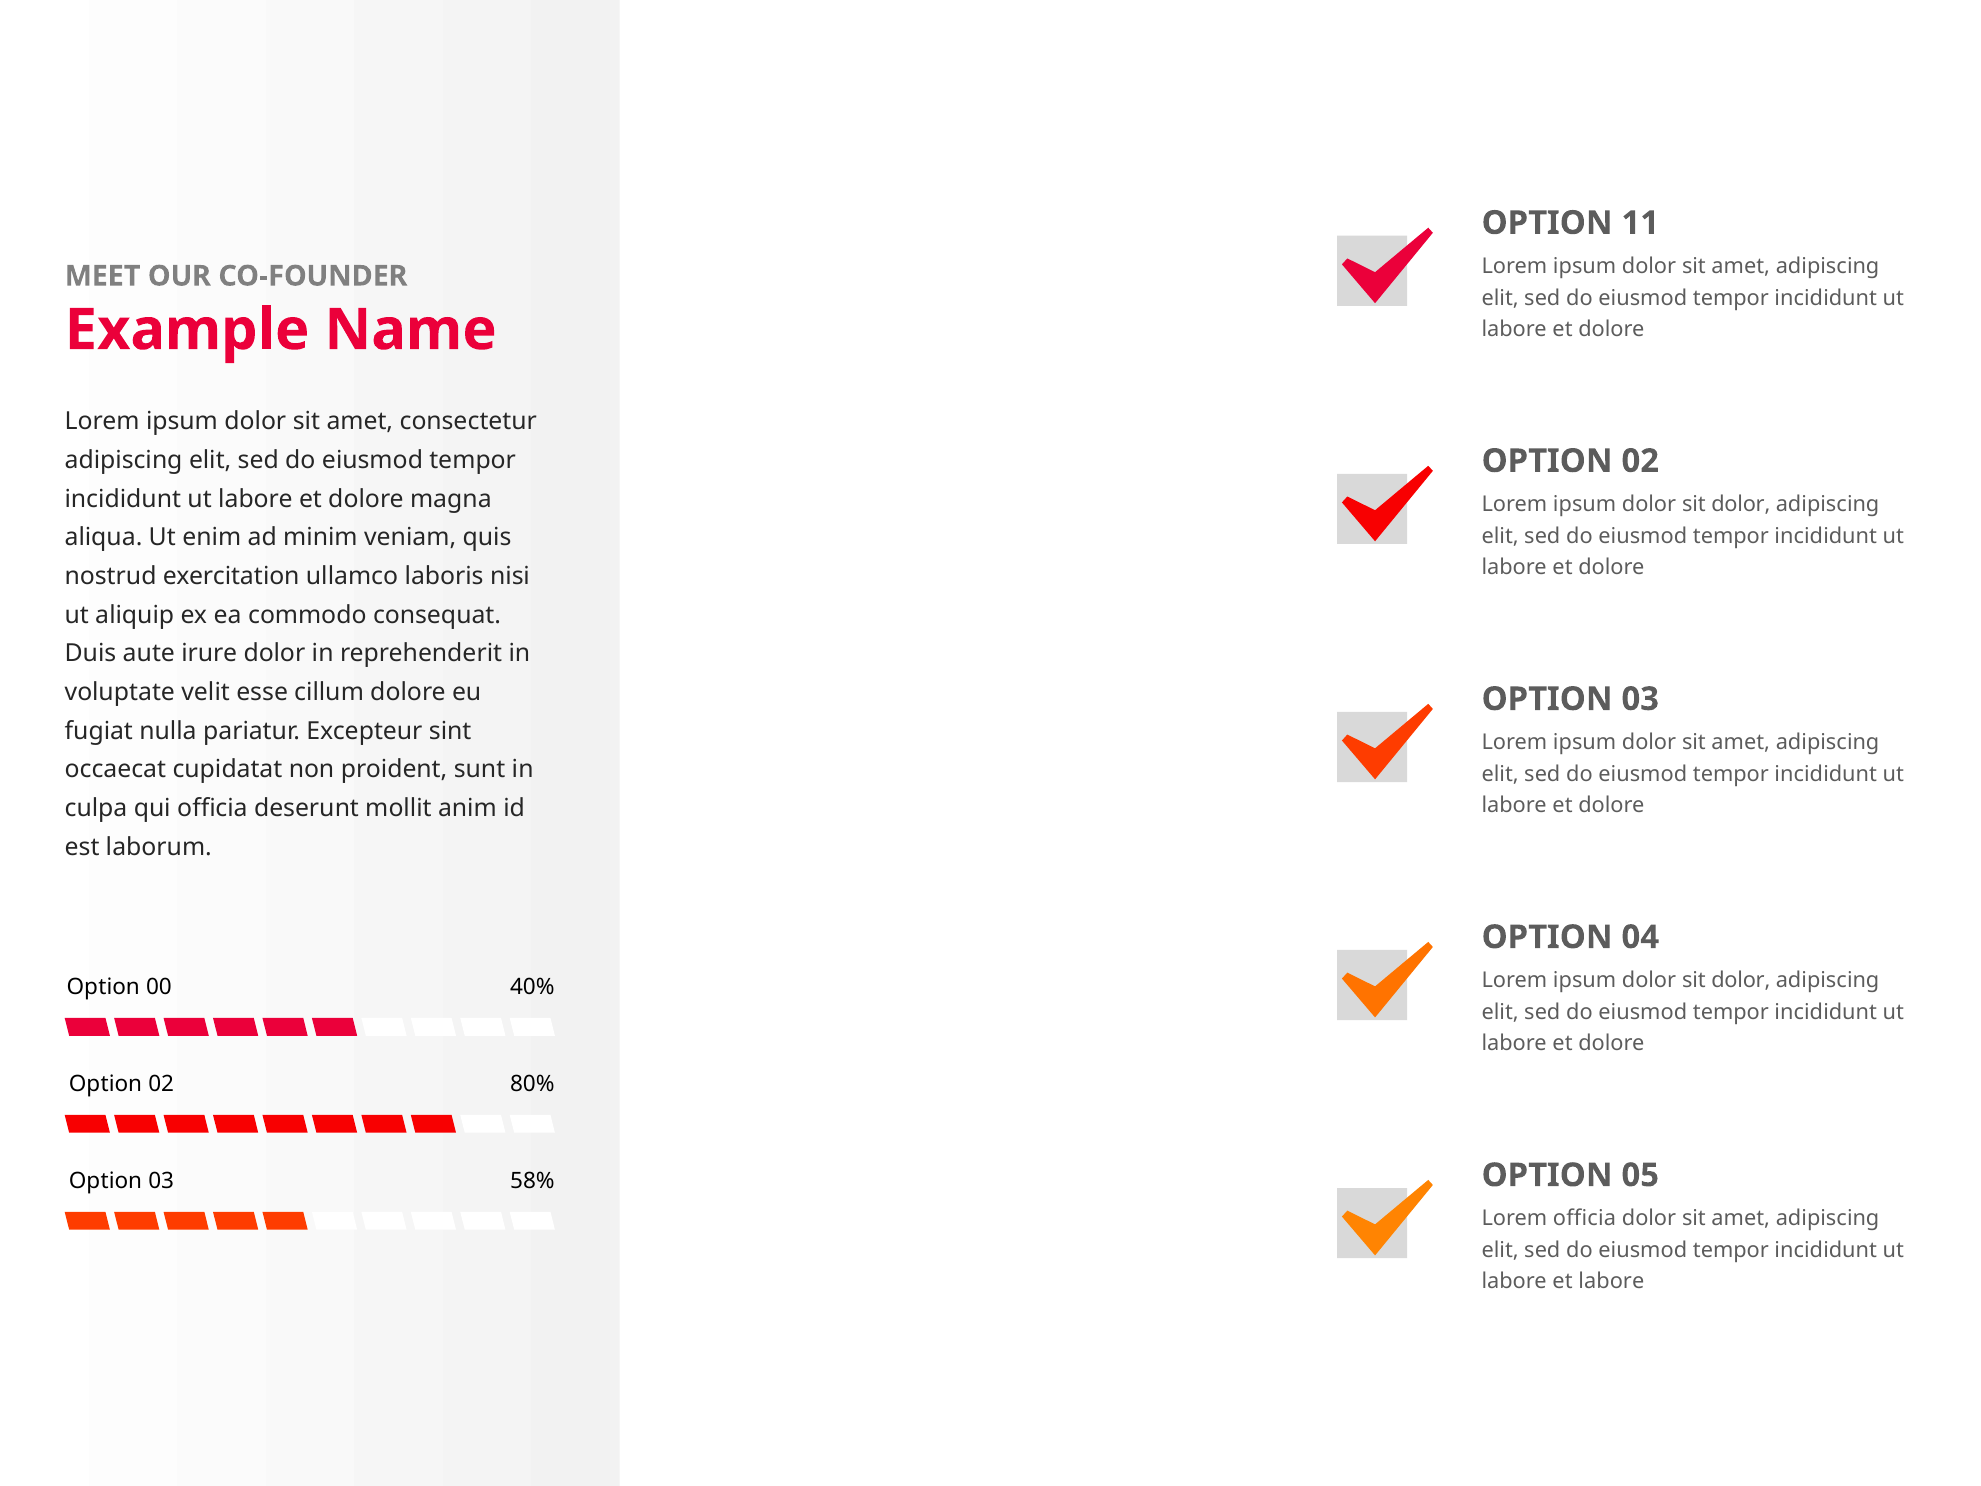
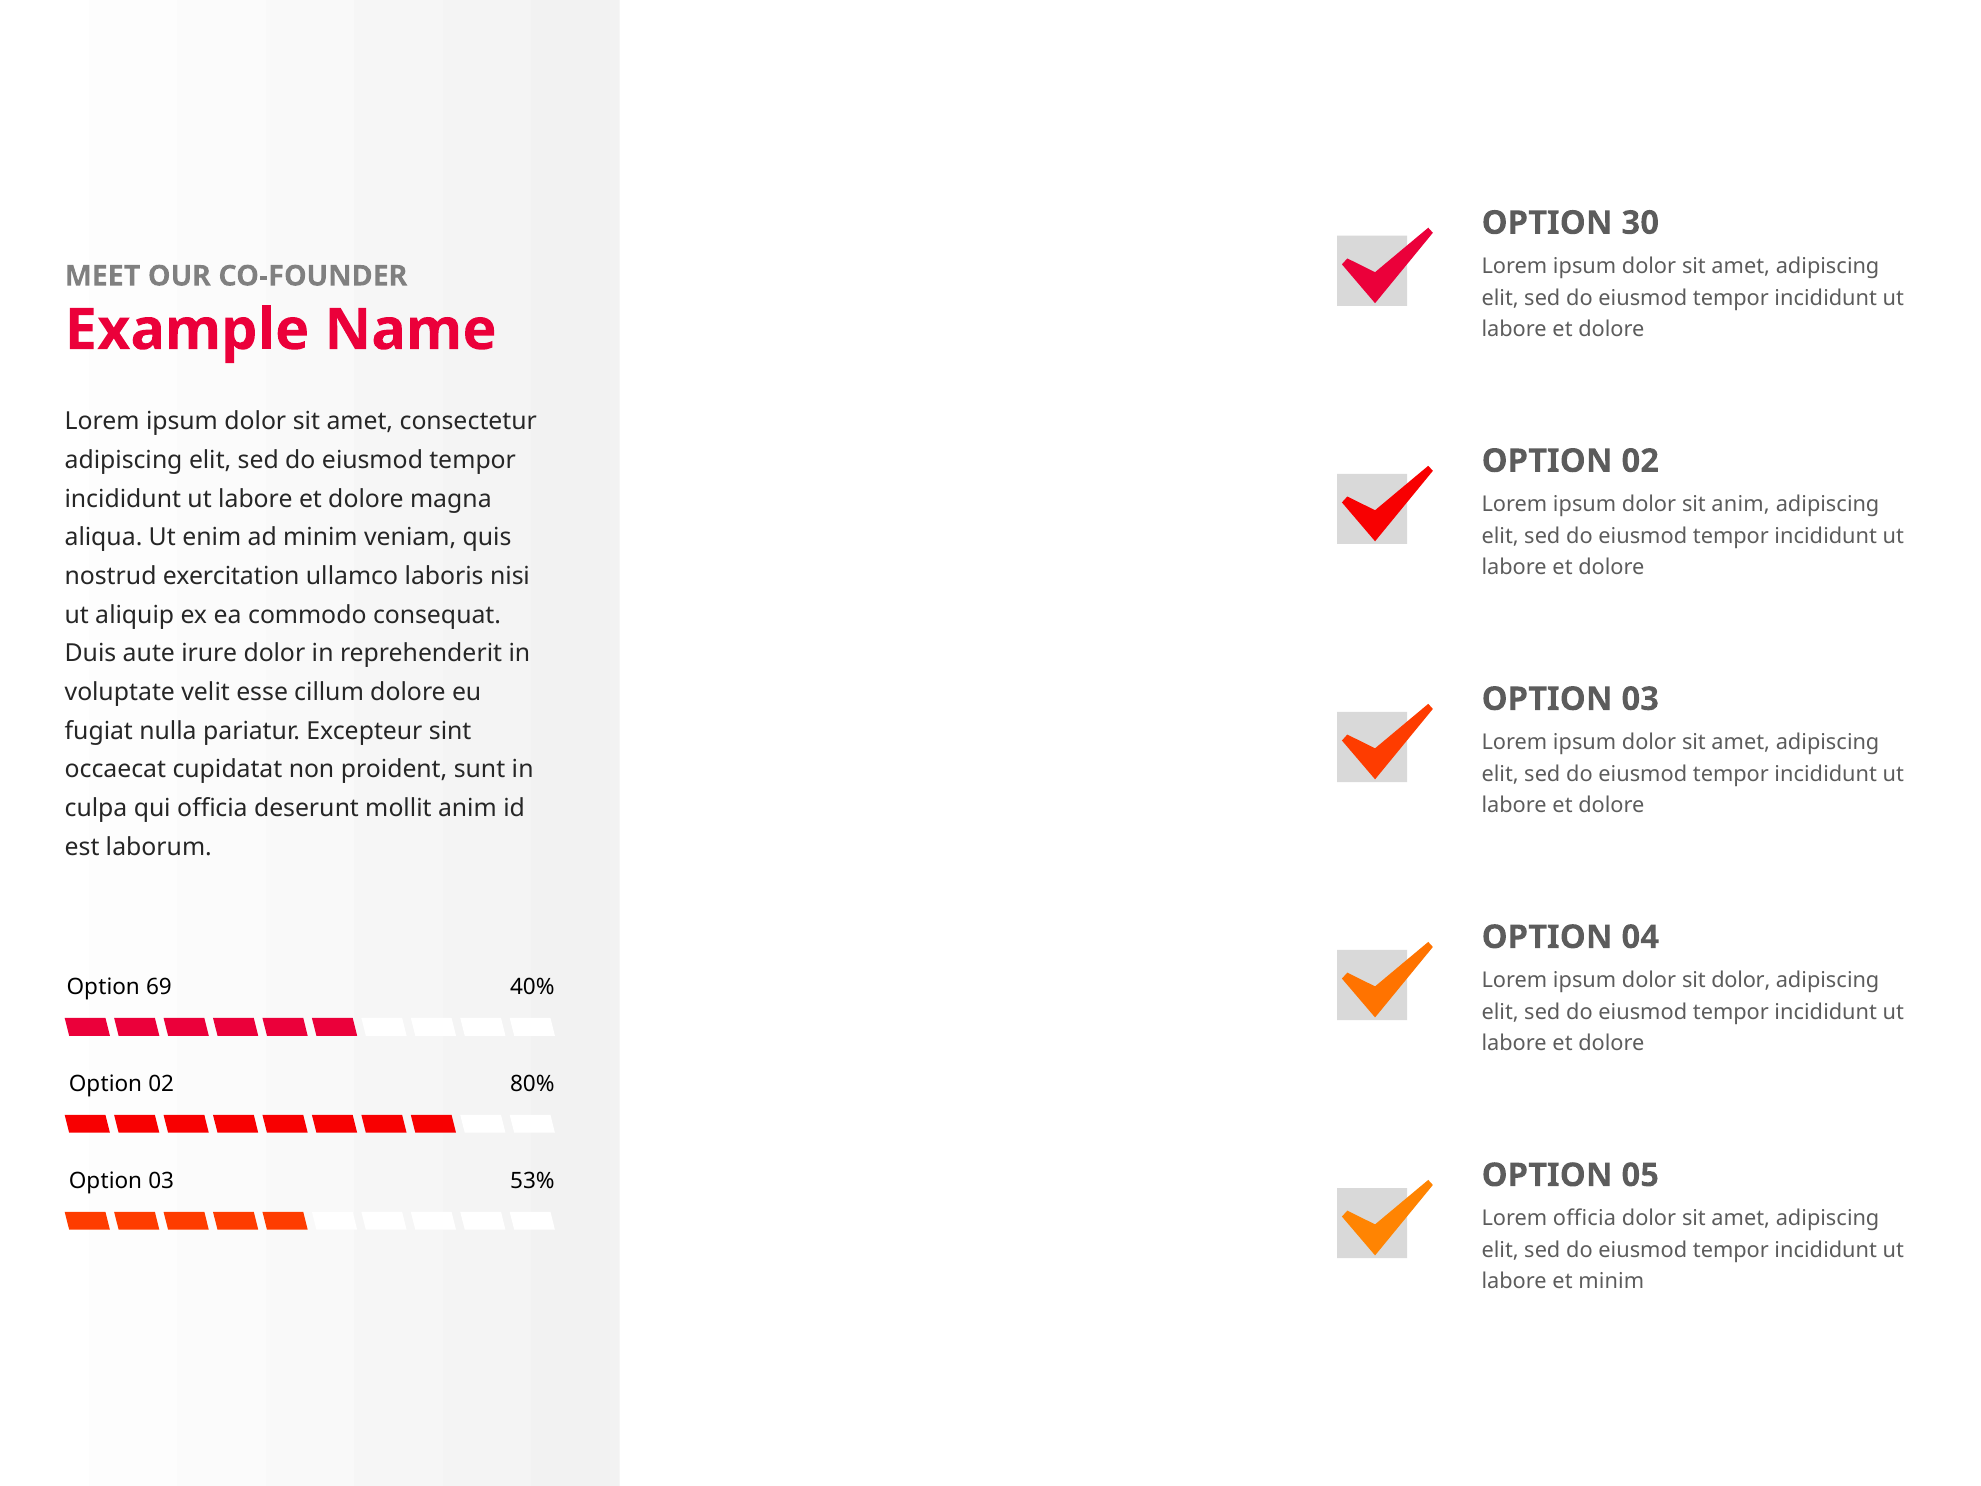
11: 11 -> 30 (1640, 223)
dolor: dolor -> anim (1741, 504)
00: 00 -> 69 (159, 987)
58%: 58% -> 53% (532, 1181)
et labore: labore -> minim (1611, 1281)
